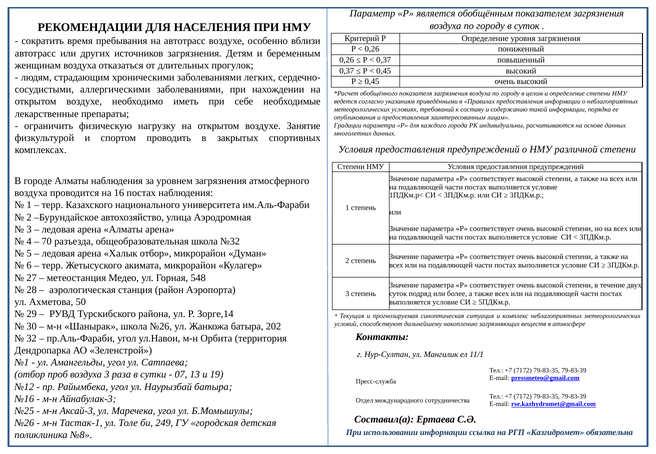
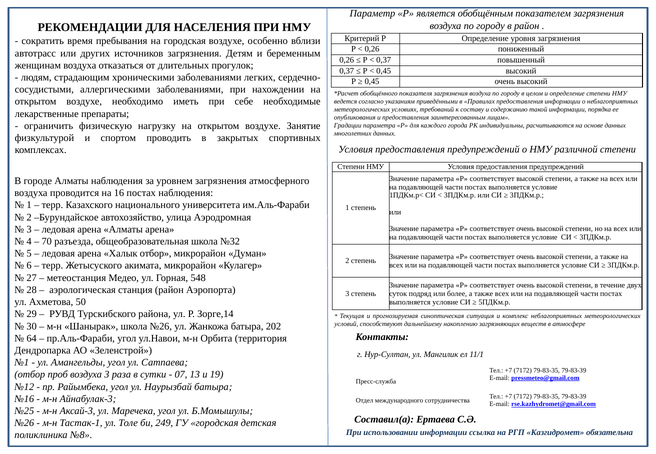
в суток: суток -> район (527, 26)
на автотрасс: автотрасс -> городская (185, 41)
32: 32 -> 64 (32, 338)
